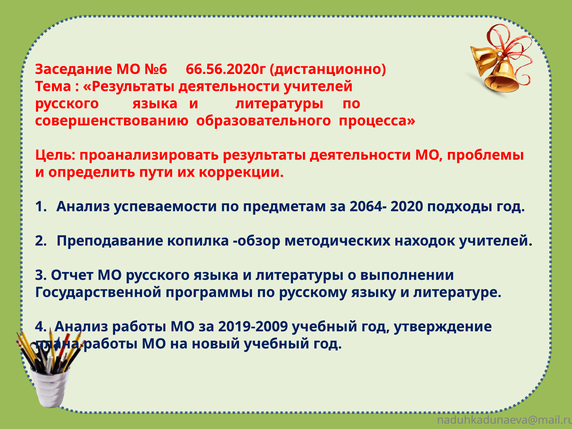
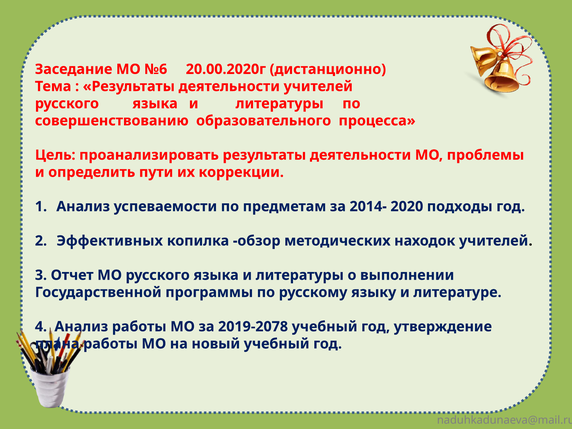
66.56.2020г: 66.56.2020г -> 20.00.2020г (226, 69)
2064-: 2064- -> 2014- (368, 206)
Преподавание: Преподавание -> Эффективных (110, 241)
2019-2009: 2019-2009 -> 2019-2078 (253, 327)
